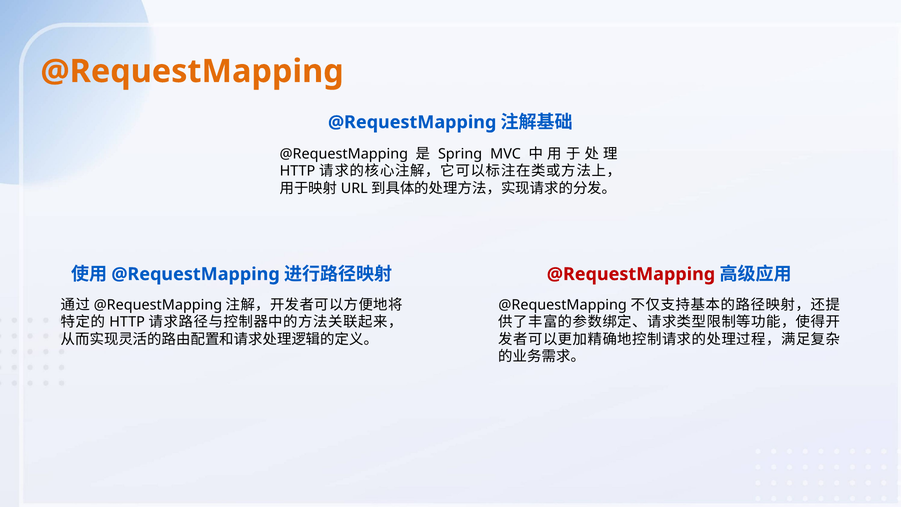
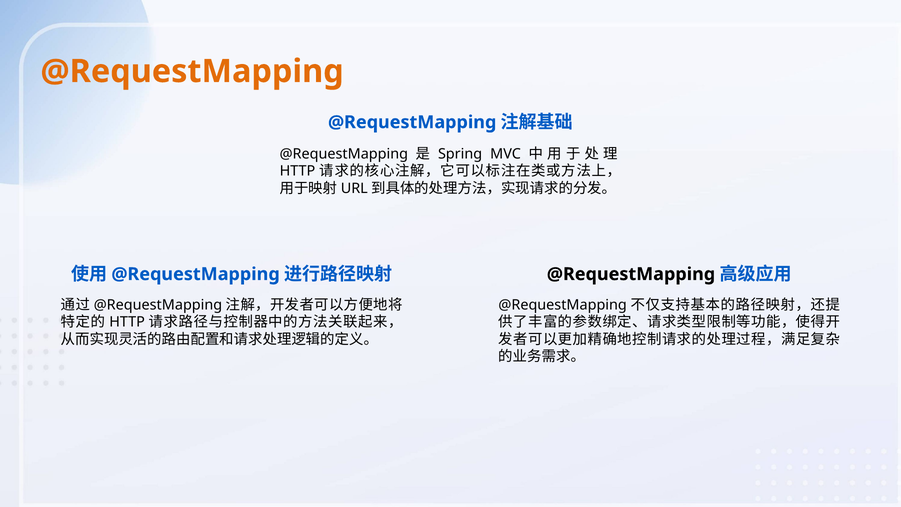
@RequestMapping colour: red -> black (631, 274)
